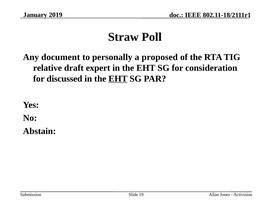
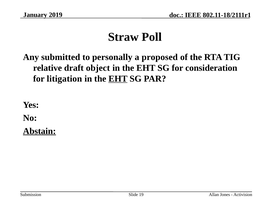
document: document -> submitted (61, 57)
expert: expert -> object (98, 68)
discussed: discussed -> litigation (64, 78)
Abstain underline: none -> present (39, 131)
